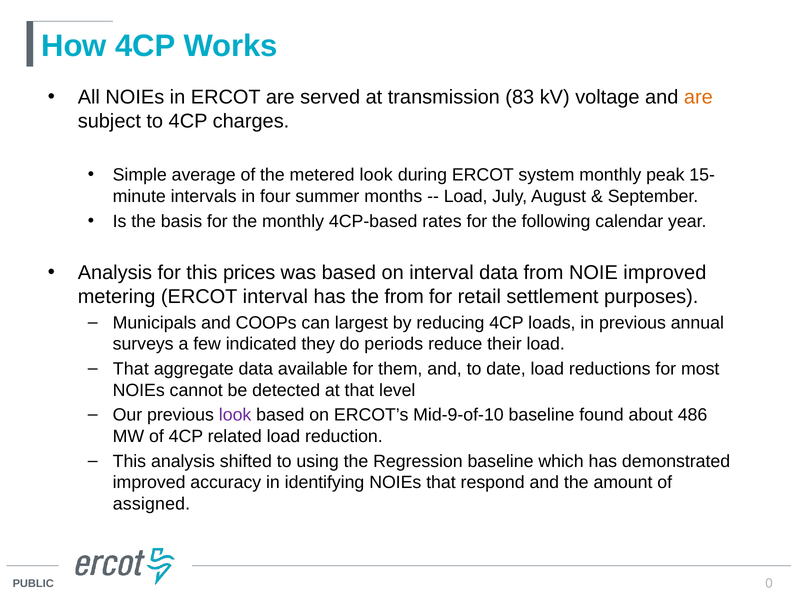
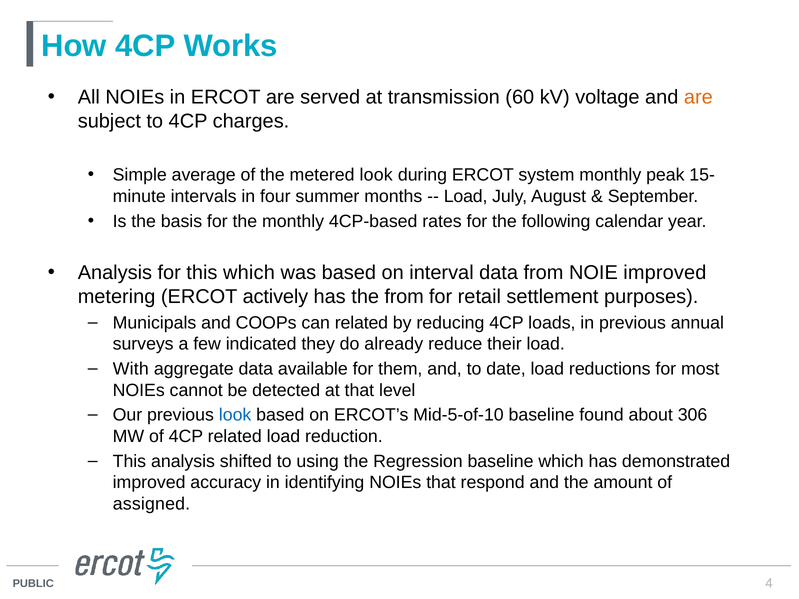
83: 83 -> 60 (520, 97)
this prices: prices -> which (249, 273)
ERCOT interval: interval -> actively (275, 297)
can largest: largest -> related (361, 323)
periods: periods -> already (394, 344)
That: That -> With (131, 369)
look colour: purple -> blue (235, 415)
Mid-9-of-10: Mid-9-of-10 -> Mid-5-of-10 (458, 415)
486: 486 -> 306 (693, 415)
0: 0 -> 4 (769, 584)
